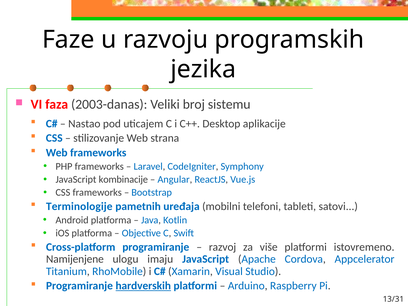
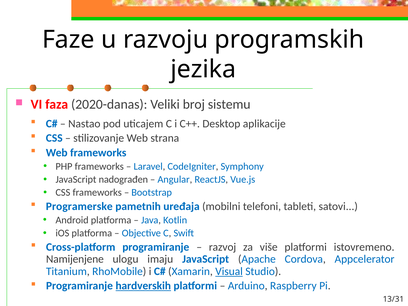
2003-danas: 2003-danas -> 2020-danas (109, 104)
kombinacije: kombinacije -> nadograđen (123, 179)
Terminologije: Terminologije -> Programerske (79, 206)
Visual underline: none -> present (229, 271)
